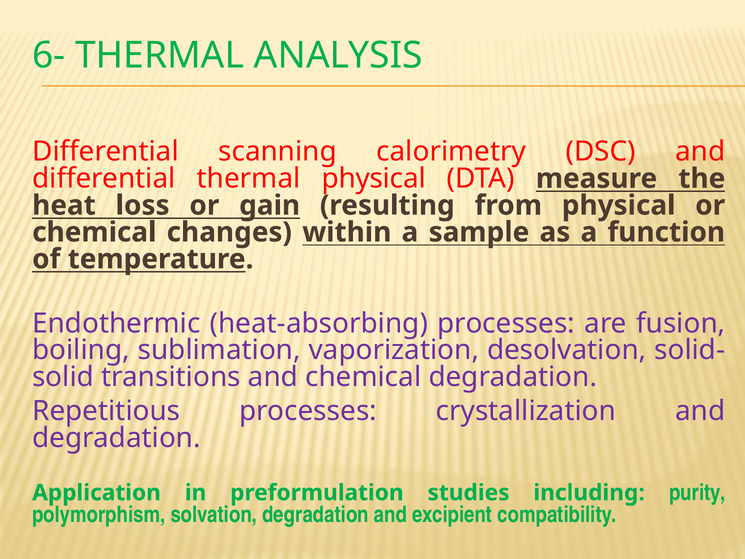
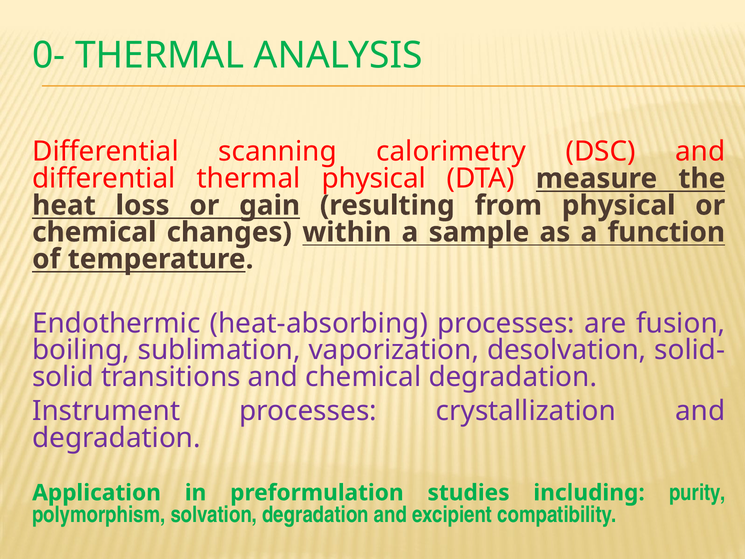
6-: 6- -> 0- (49, 55)
Repetitious: Repetitious -> Instrument (106, 411)
